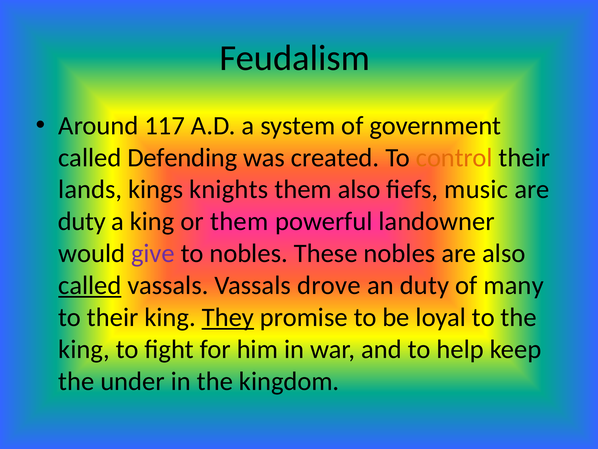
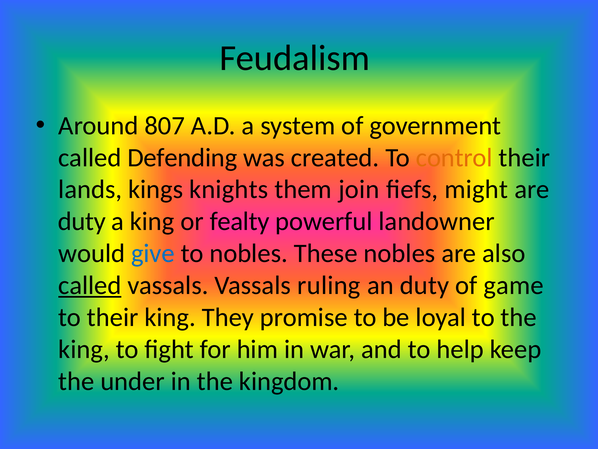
117: 117 -> 807 (165, 125)
them also: also -> join (359, 189)
music: music -> might (476, 189)
or them: them -> fealty (240, 221)
give colour: purple -> blue (153, 253)
drove: drove -> ruling (329, 285)
many: many -> game (514, 285)
They underline: present -> none (228, 317)
